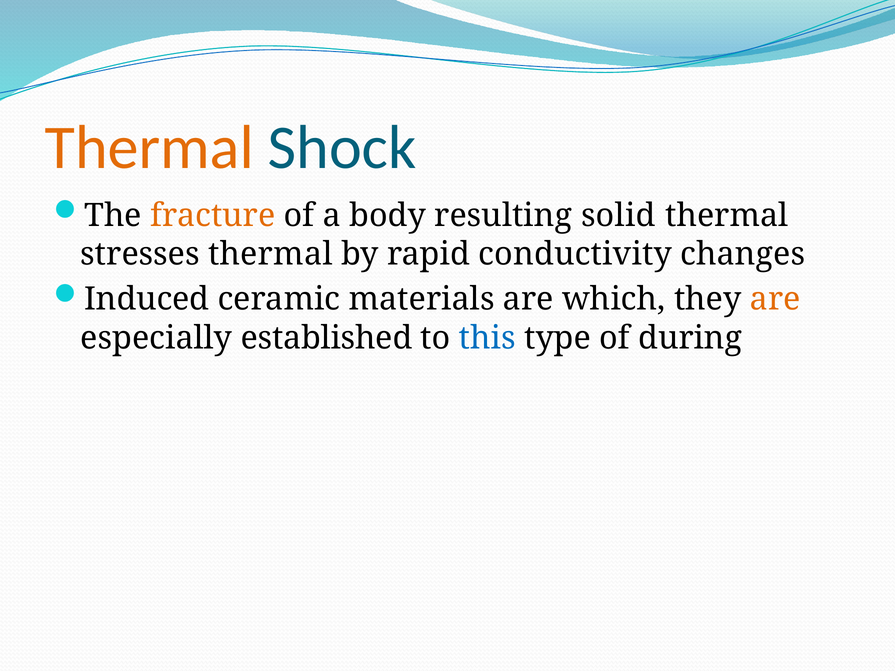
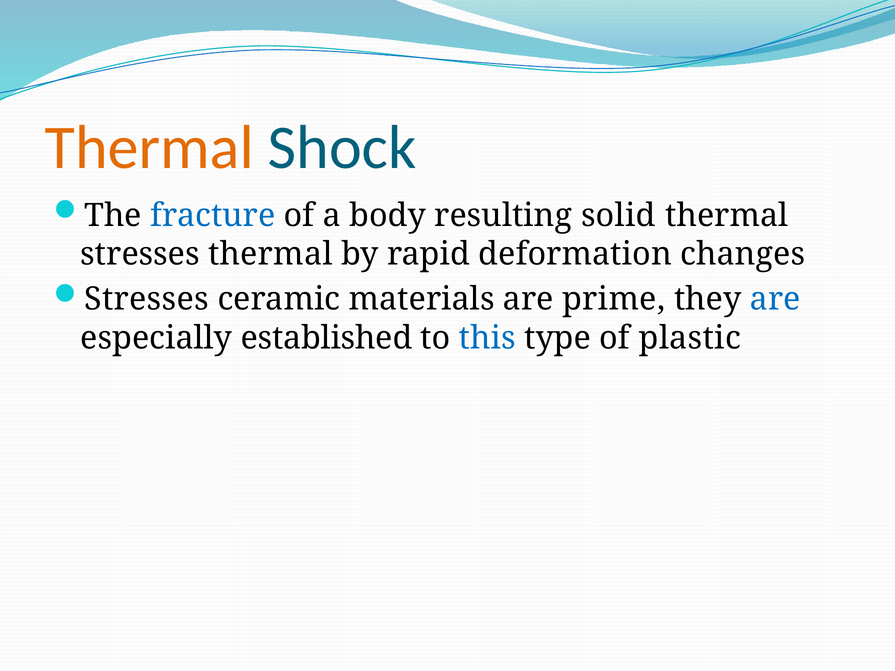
fracture colour: orange -> blue (213, 215)
conductivity: conductivity -> deformation (575, 254)
Induced: Induced -> Stresses (147, 299)
which: which -> prime (614, 299)
are colour: orange -> blue (775, 299)
during: during -> plastic (690, 338)
